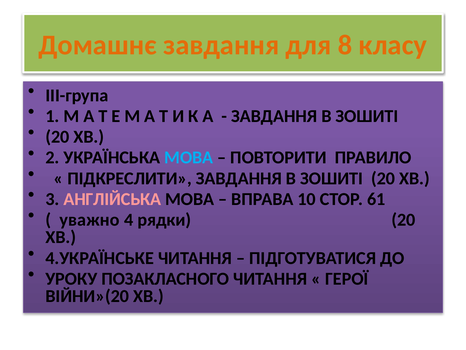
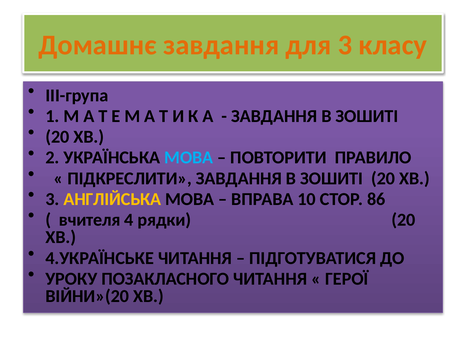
для 8: 8 -> 3 (345, 45)
АНГЛІЙСЬКА colour: pink -> yellow (112, 199)
61: 61 -> 86 (376, 199)
уважно: уважно -> вчителя (90, 220)
